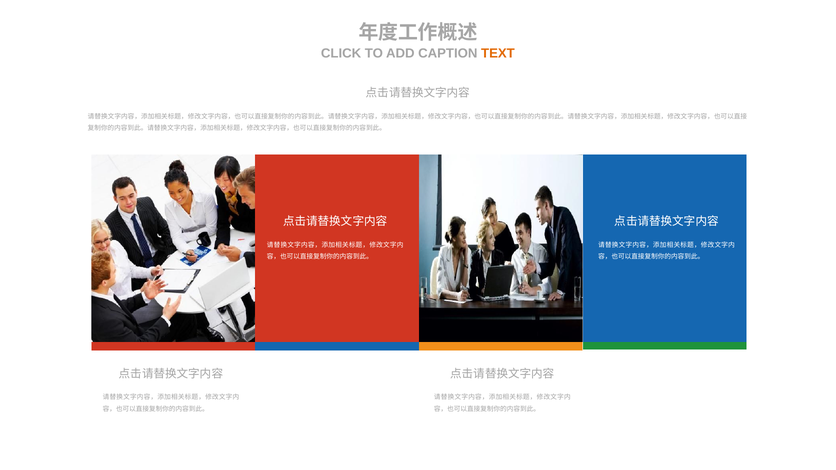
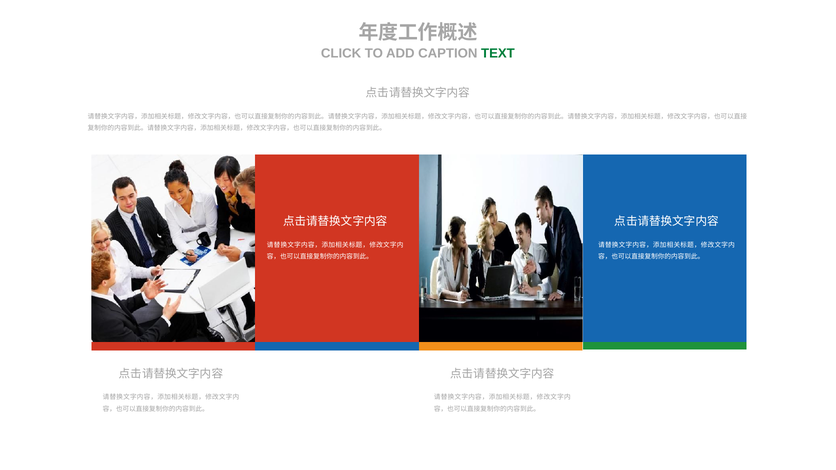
TEXT colour: orange -> green (498, 54)
